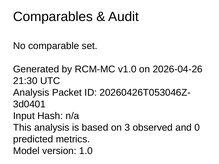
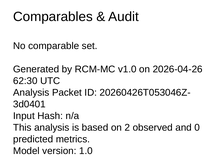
21:30: 21:30 -> 62:30 (25, 81)
3: 3 -> 2 (127, 128)
